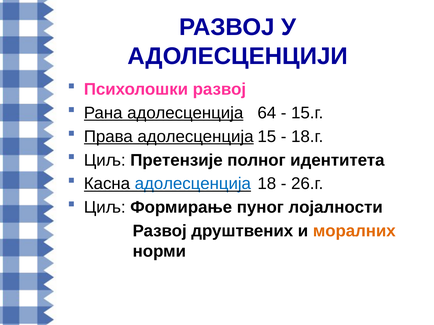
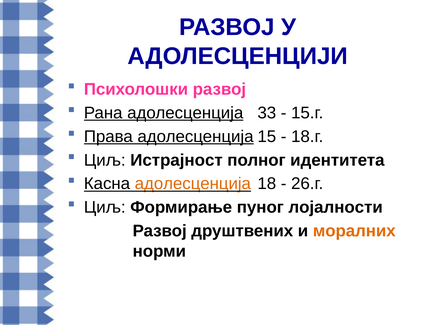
64: 64 -> 33 (267, 113)
Претензије: Претензије -> Истрајност (176, 160)
адолесценција colour: blue -> orange (193, 184)
